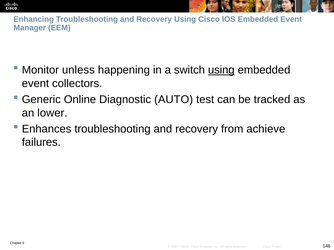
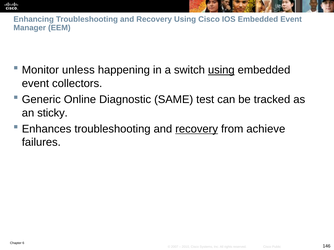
AUTO: AUTO -> SAME (174, 100)
lower: lower -> sticky (53, 113)
recovery underline: none -> present (197, 129)
